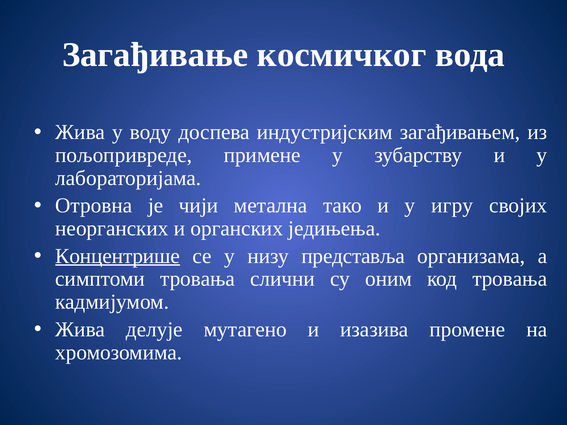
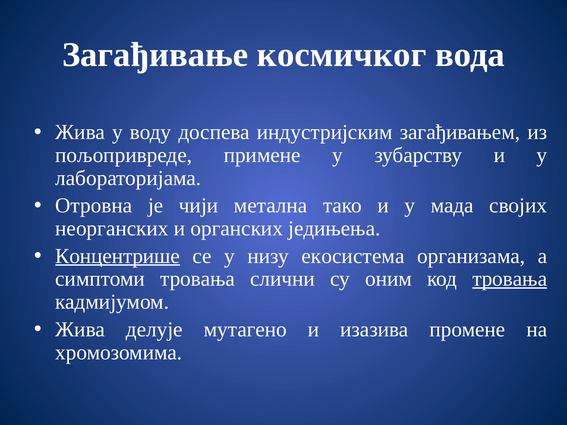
игру: игру -> мада (452, 206)
представља: представља -> екосистема (353, 256)
тровања underline: none -> present (510, 279)
